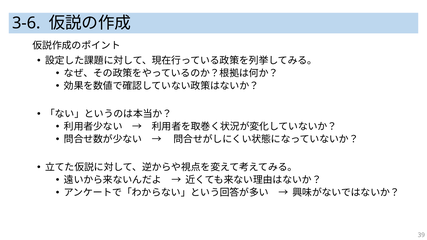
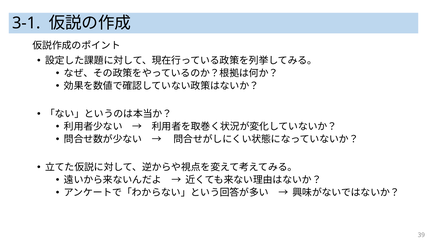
3-6: 3-6 -> 3-1 (26, 23)
